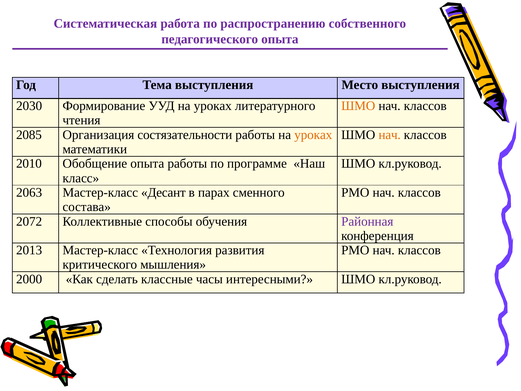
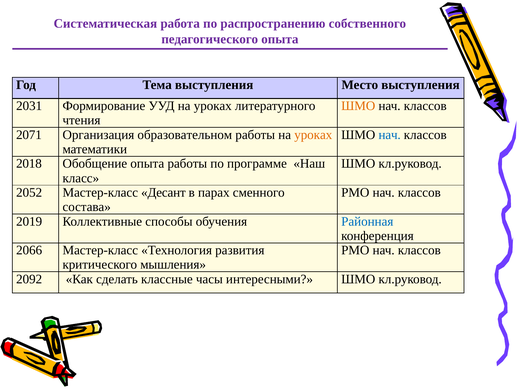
2030: 2030 -> 2031 (29, 106)
2085: 2085 -> 2071 (29, 135)
состязательности: состязательности -> образовательном (185, 135)
нач colour: orange -> blue (390, 135)
2010: 2010 -> 2018 (29, 164)
2063: 2063 -> 2052 (29, 192)
2072: 2072 -> 2019 (29, 221)
Районная colour: purple -> blue (367, 221)
2013: 2013 -> 2066 (29, 250)
2000: 2000 -> 2092 (29, 279)
